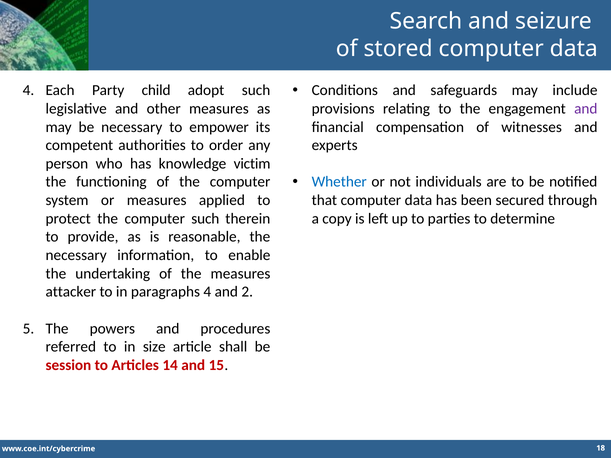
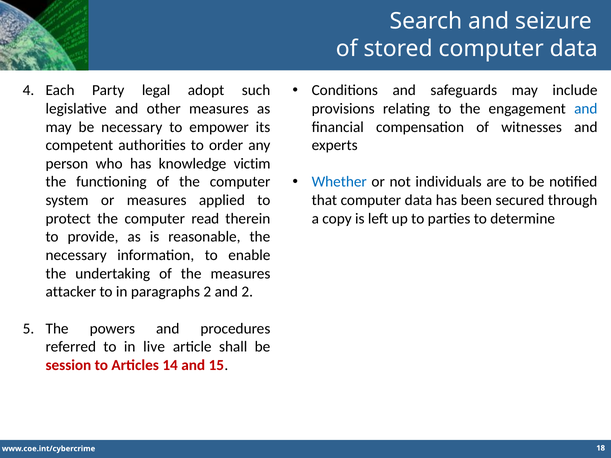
child: child -> legal (156, 90)
and colour: purple -> blue (586, 109)
computer such: such -> read (205, 219)
paragraphs 4: 4 -> 2 (207, 292)
size: size -> live (154, 347)
